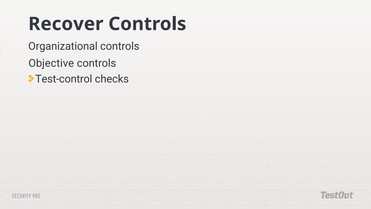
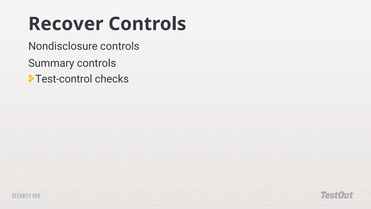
Organizational: Organizational -> Nondisclosure (63, 46)
Objective: Objective -> Summary (51, 63)
